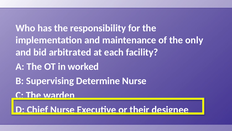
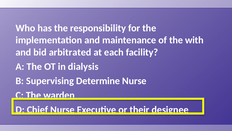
only: only -> with (194, 40)
worked: worked -> dialysis (83, 66)
